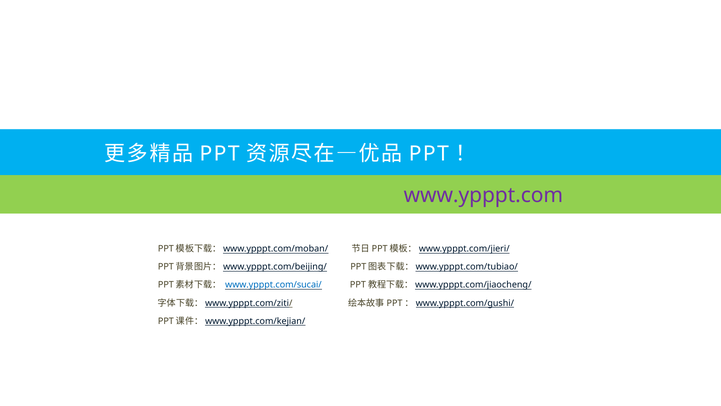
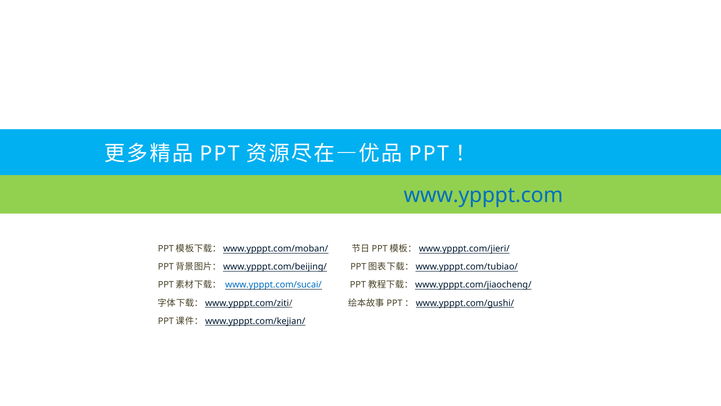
www.ypppt.com colour: purple -> blue (483, 195)
